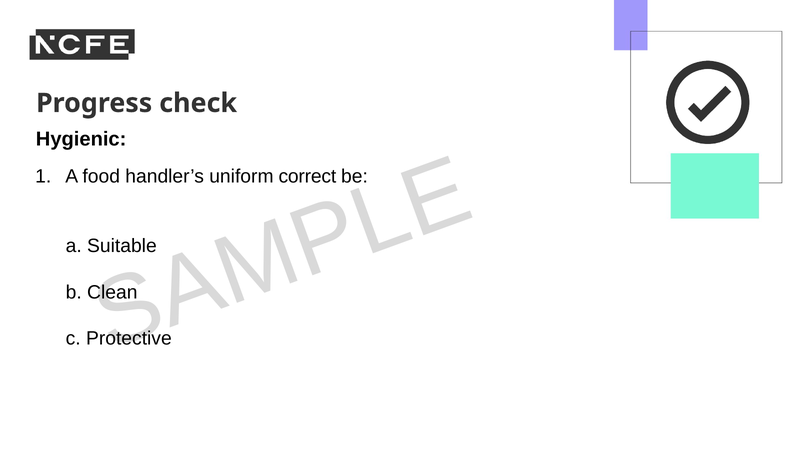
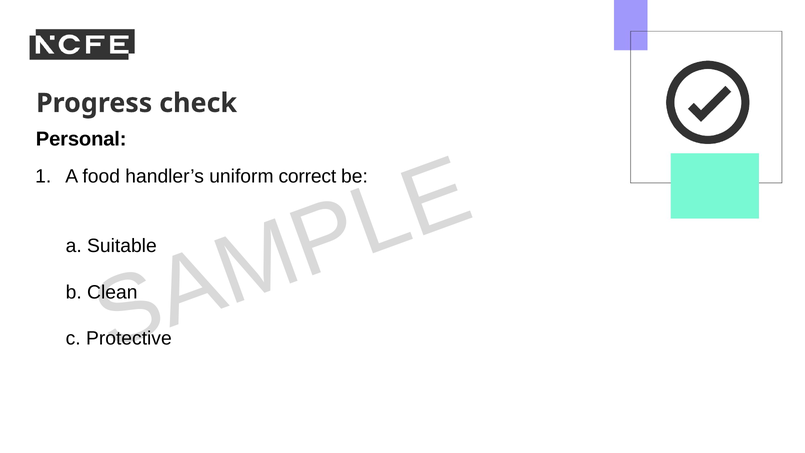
Hygienic: Hygienic -> Personal (81, 139)
